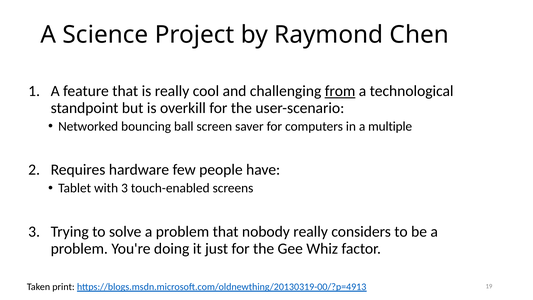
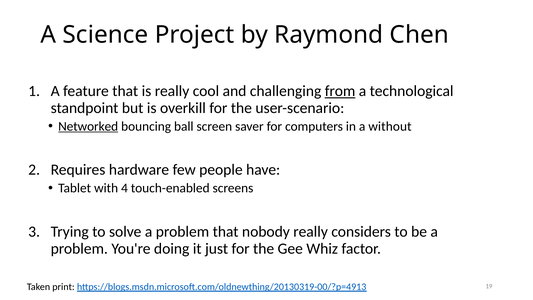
Networked underline: none -> present (88, 126)
multiple: multiple -> without (390, 126)
with 3: 3 -> 4 (124, 188)
